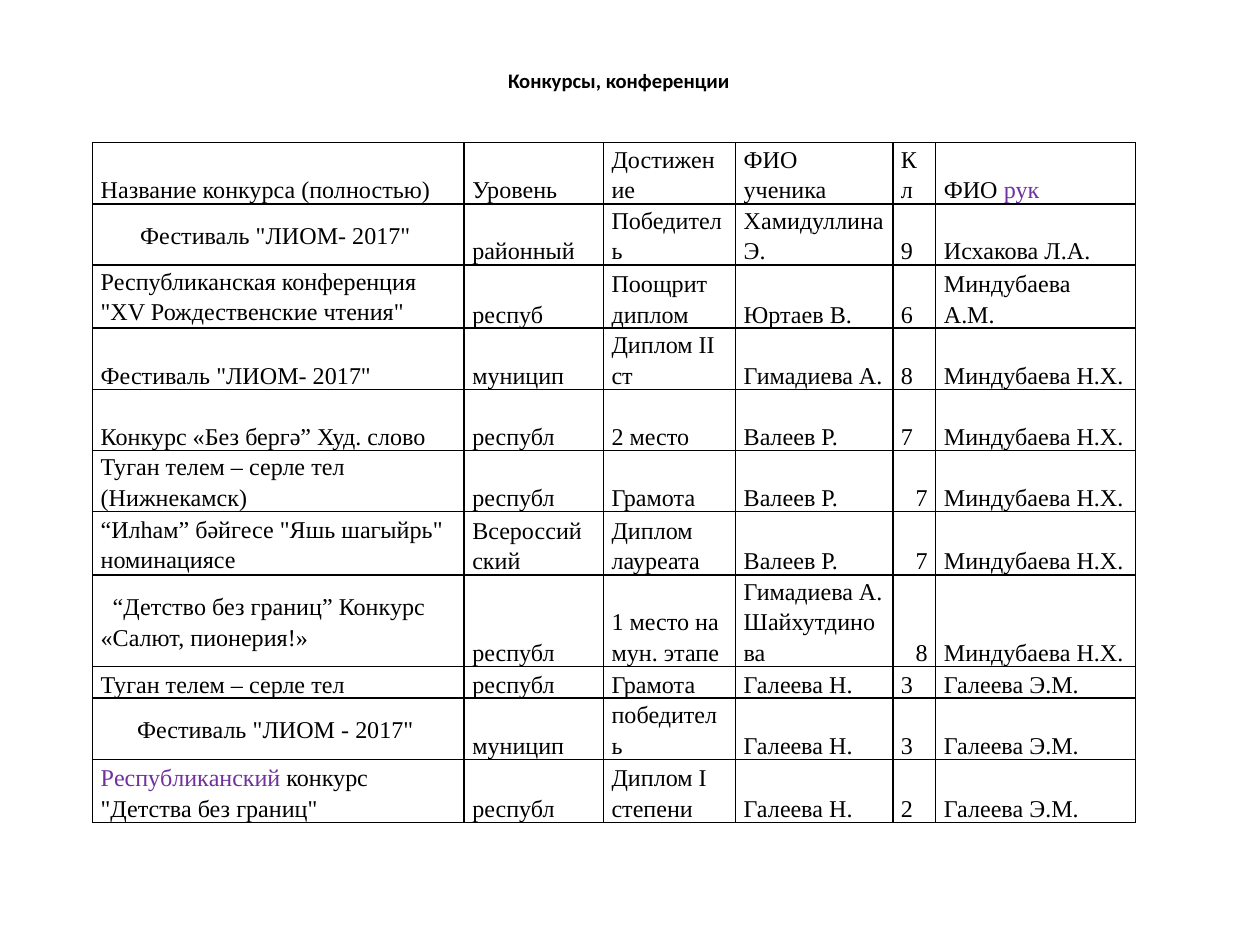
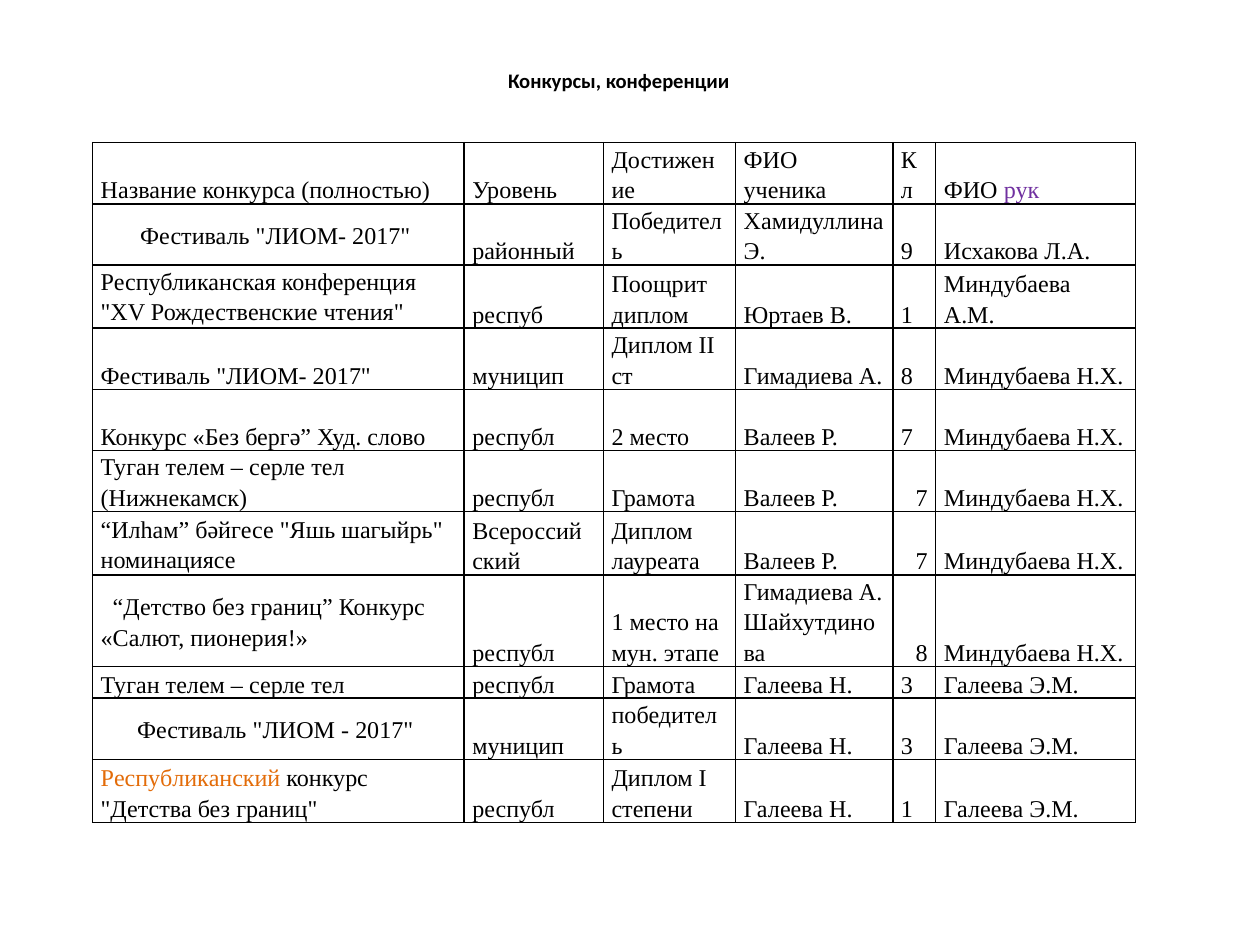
В 6: 6 -> 1 (907, 315)
Республиканский colour: purple -> orange (191, 778)
Н 2: 2 -> 1 (907, 809)
